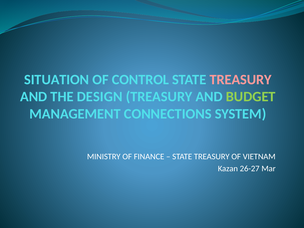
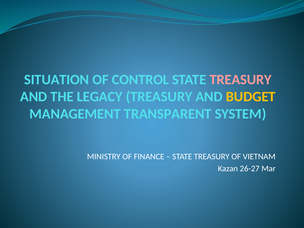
DESIGN: DESIGN -> LEGACY (100, 97)
BUDGET colour: light green -> yellow (251, 97)
CONNECTIONS: CONNECTIONS -> TRANSPARENT (168, 114)
